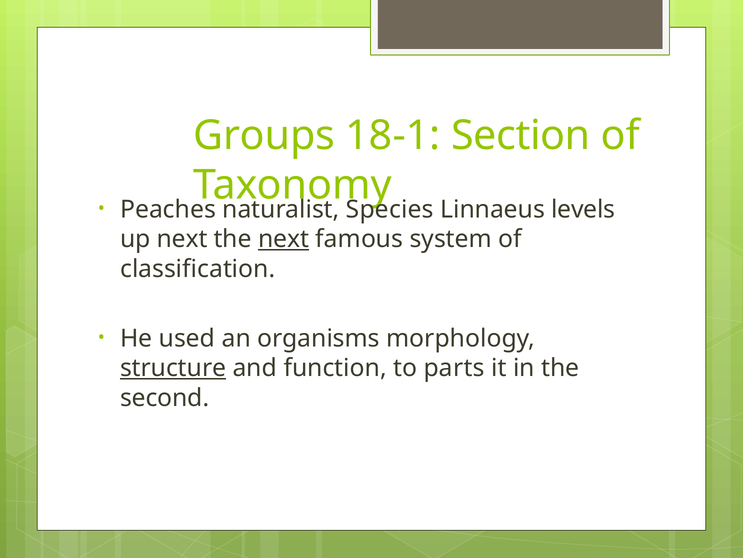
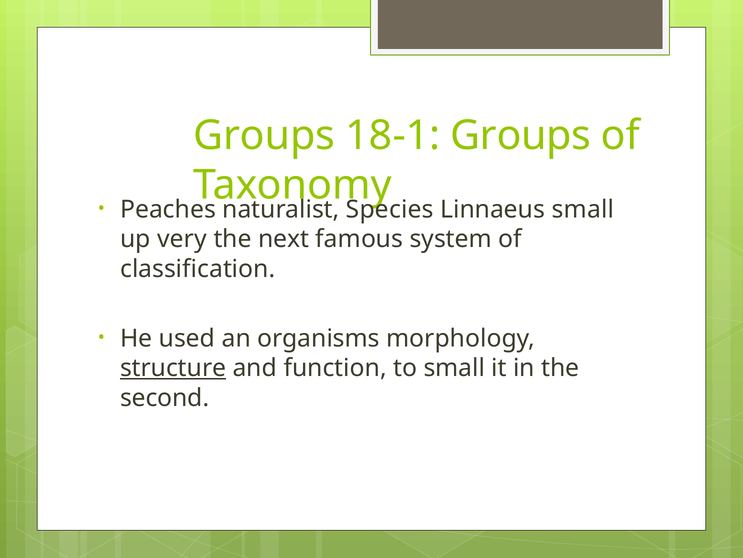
18-1 Section: Section -> Groups (521, 135)
Linnaeus levels: levels -> small (583, 209)
up next: next -> very (182, 239)
next underline: present -> none (284, 239)
to parts: parts -> small (454, 368)
